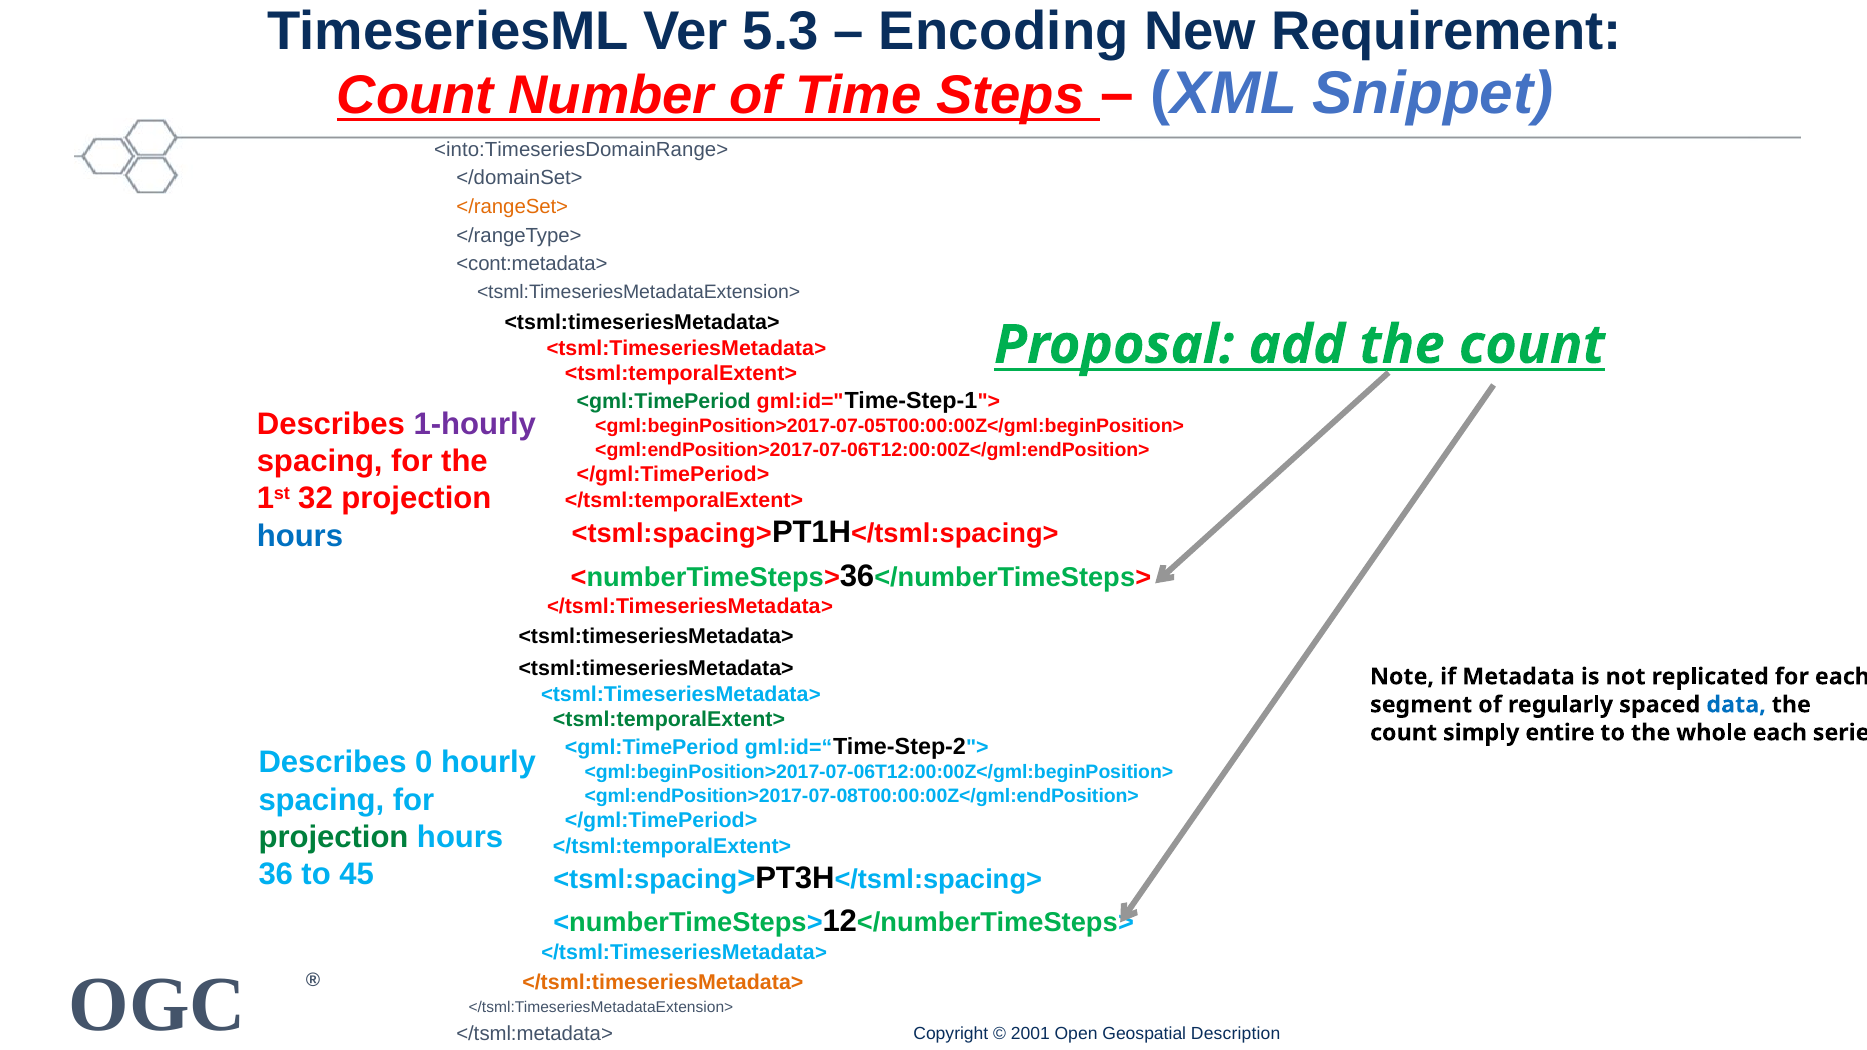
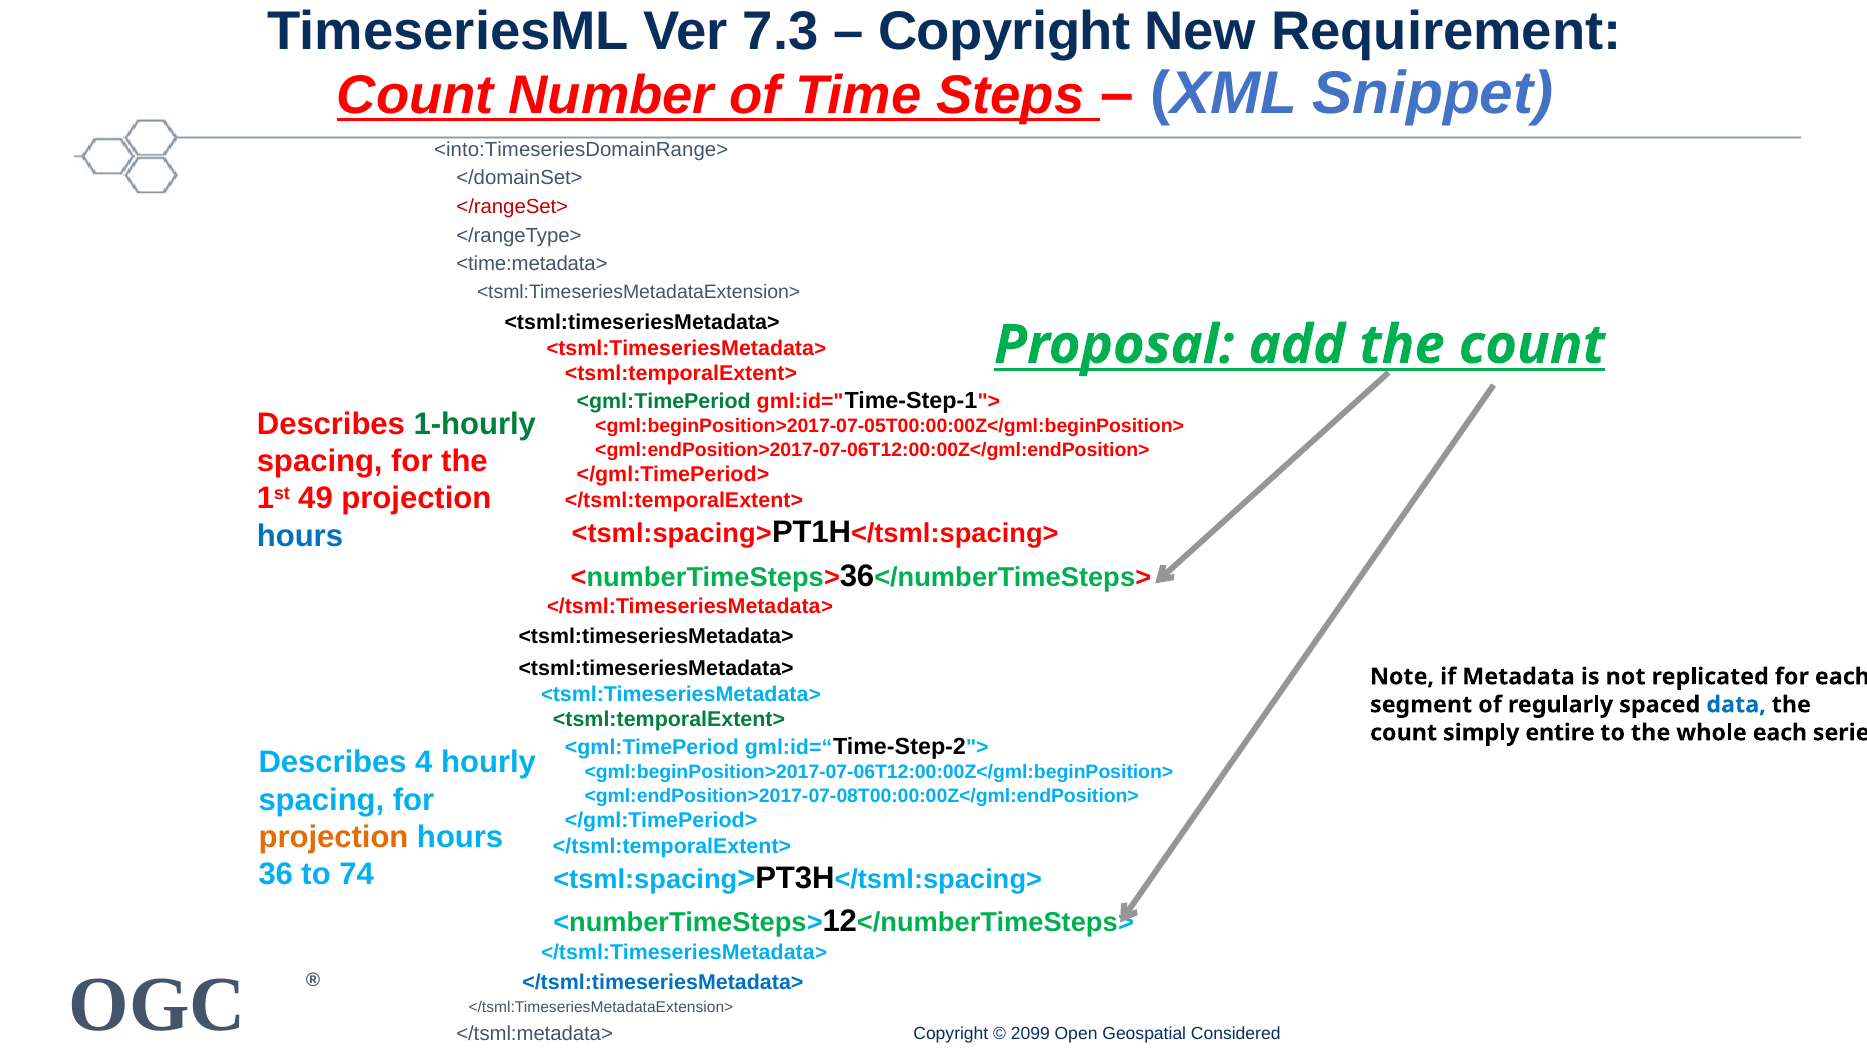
5.3: 5.3 -> 7.3 (781, 32)
Encoding: Encoding -> Copyright (1004, 32)
</rangeSet> colour: orange -> red (512, 207)
<cont:metadata>: <cont:metadata> -> <time:metadata> (532, 264)
1-hourly colour: purple -> green (475, 424)
32: 32 -> 49 (316, 499)
0: 0 -> 4 (424, 763)
projection colour: green -> orange (334, 837)
45: 45 -> 74 (357, 875)
</tsml:timeseriesMetadata> colour: orange -> blue (663, 983)
2001: 2001 -> 2099 (1030, 1034)
Description: Description -> Considered (1236, 1034)
